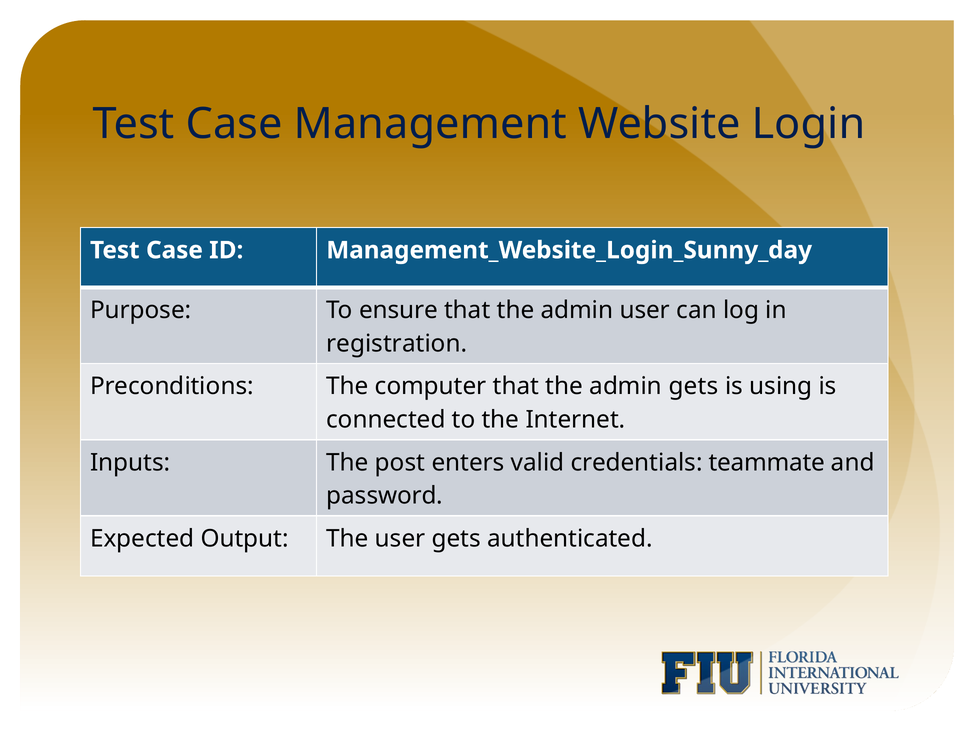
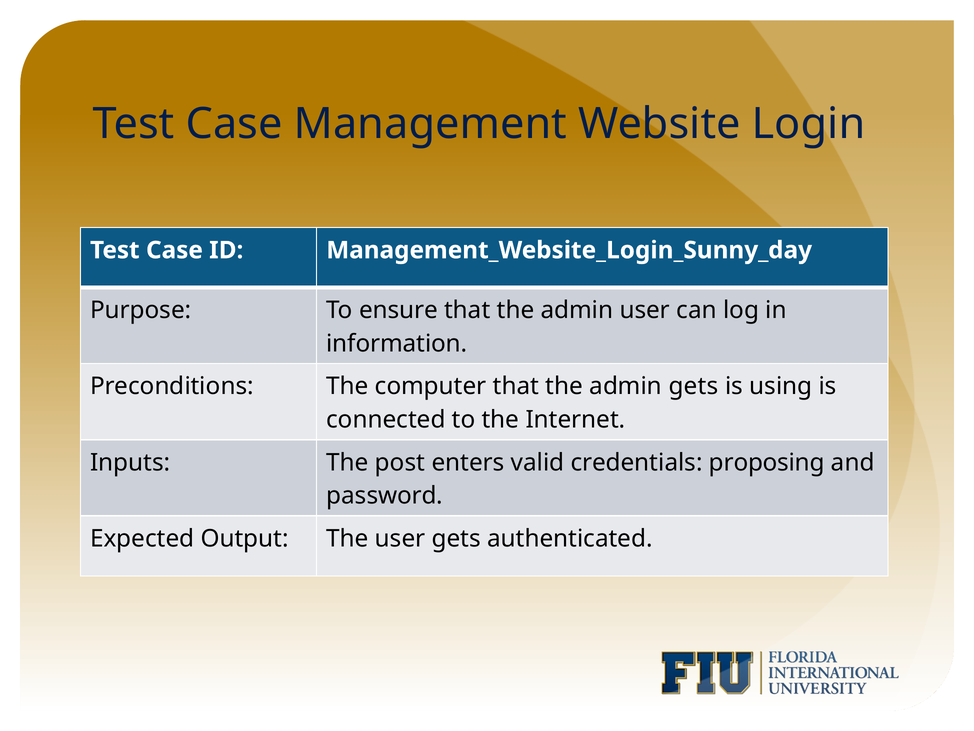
registration: registration -> information (397, 343)
teammate: teammate -> proposing (767, 462)
